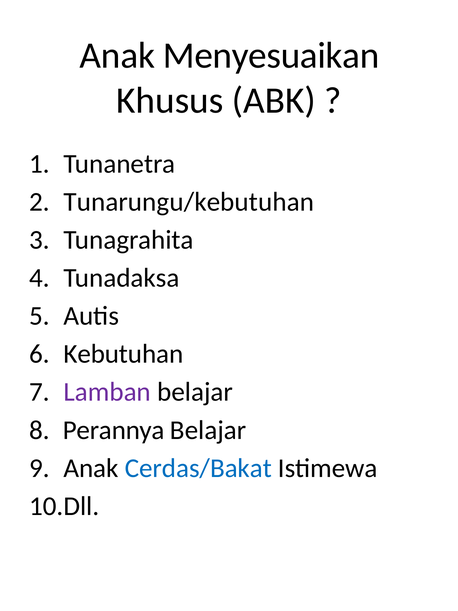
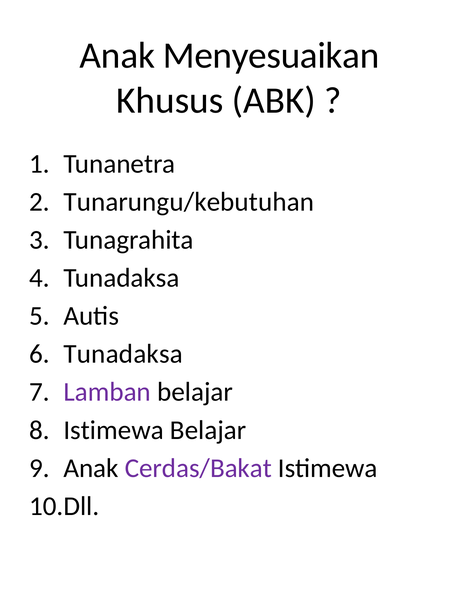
Kebutuhan: Kebutuhan -> Tunadaksa (123, 354)
Perannya: Perannya -> Istimewa (114, 430)
Cerdas/Bakat colour: blue -> purple (198, 468)
